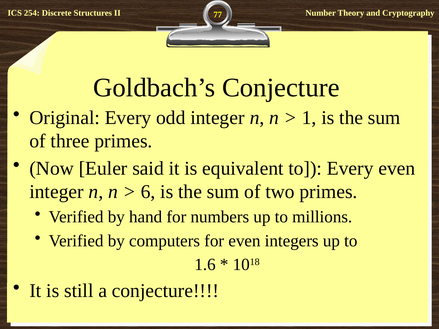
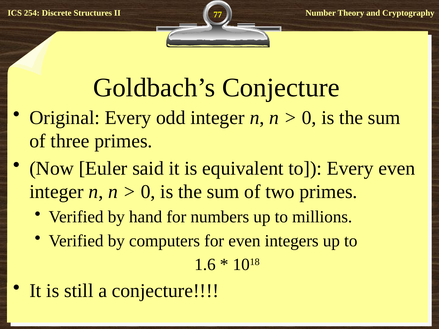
1: 1 -> 0 (309, 118)
6: 6 -> 0 (148, 192)
